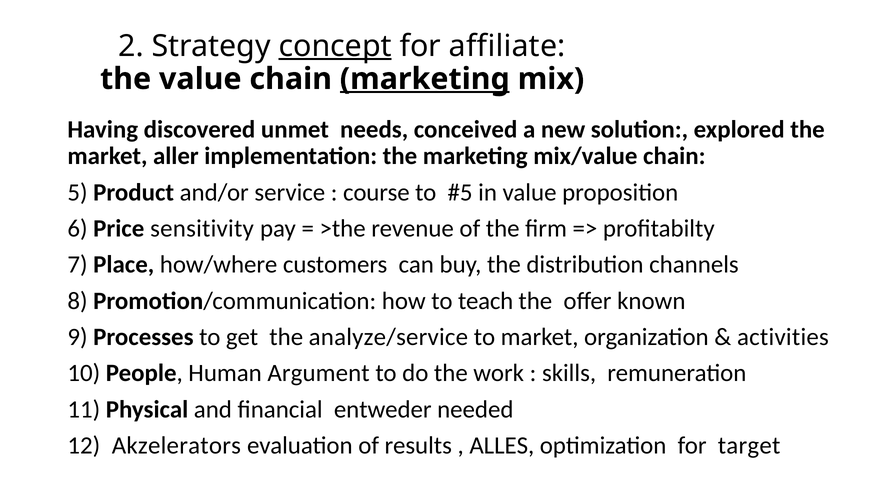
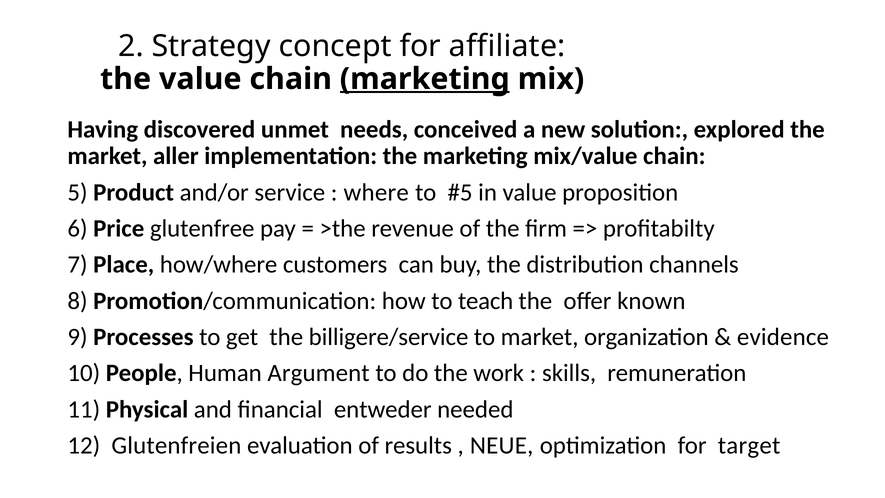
concept underline: present -> none (335, 46)
course: course -> where (376, 192)
sensitivity: sensitivity -> glutenfree (202, 228)
analyze/service: analyze/service -> billigere/service (389, 337)
activities: activities -> evidence (783, 337)
Akzelerators: Akzelerators -> Glutenfreien (176, 445)
ALLES: ALLES -> NEUE (502, 445)
